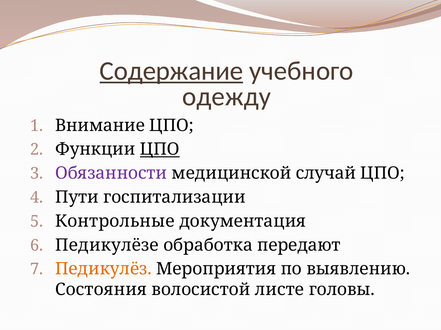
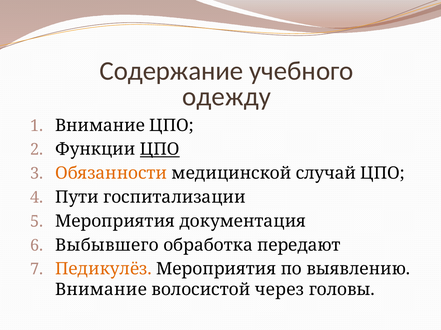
Содержание underline: present -> none (171, 71)
Обязанности colour: purple -> orange (111, 174)
Контрольные: Контрольные -> Мероприятия (115, 222)
Педикулёзе: Педикулёзе -> Выбывшего (107, 246)
Состояния: Состояния -> Внимание (101, 290)
листе: листе -> через (279, 290)
